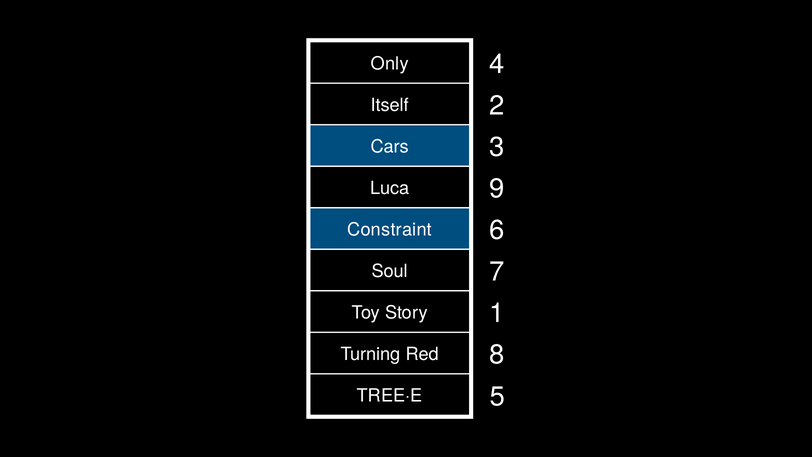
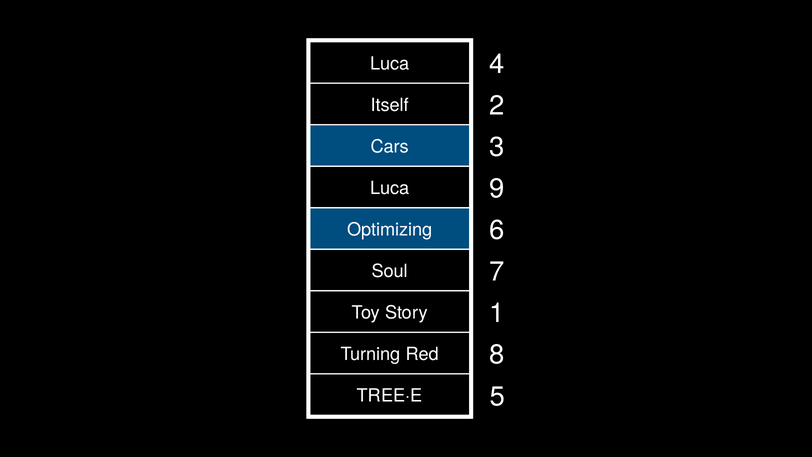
Only: Only -> Luca (390, 64)
Constraint: Constraint -> Optimizing (390, 230)
